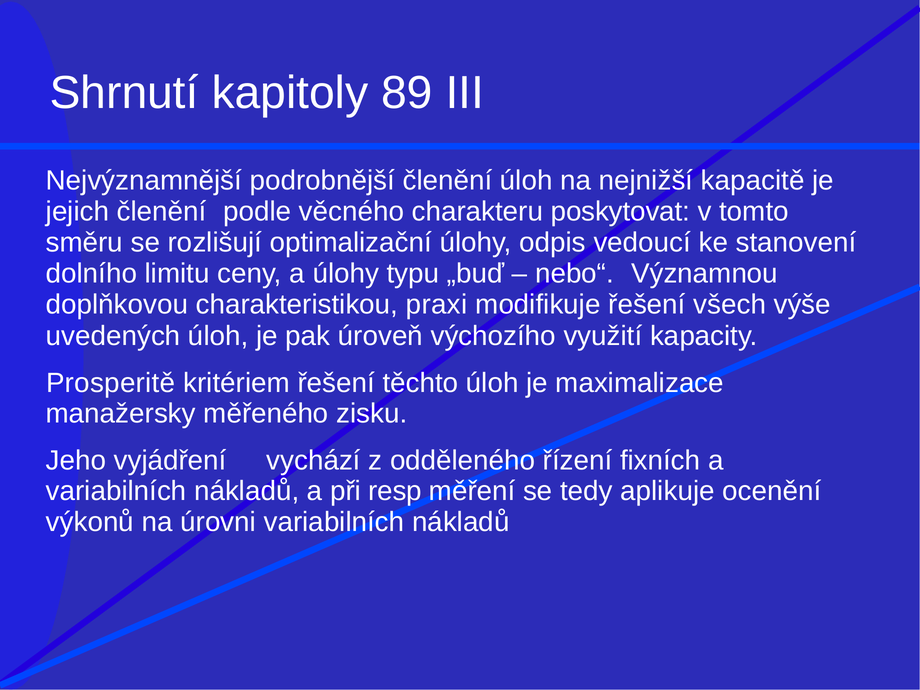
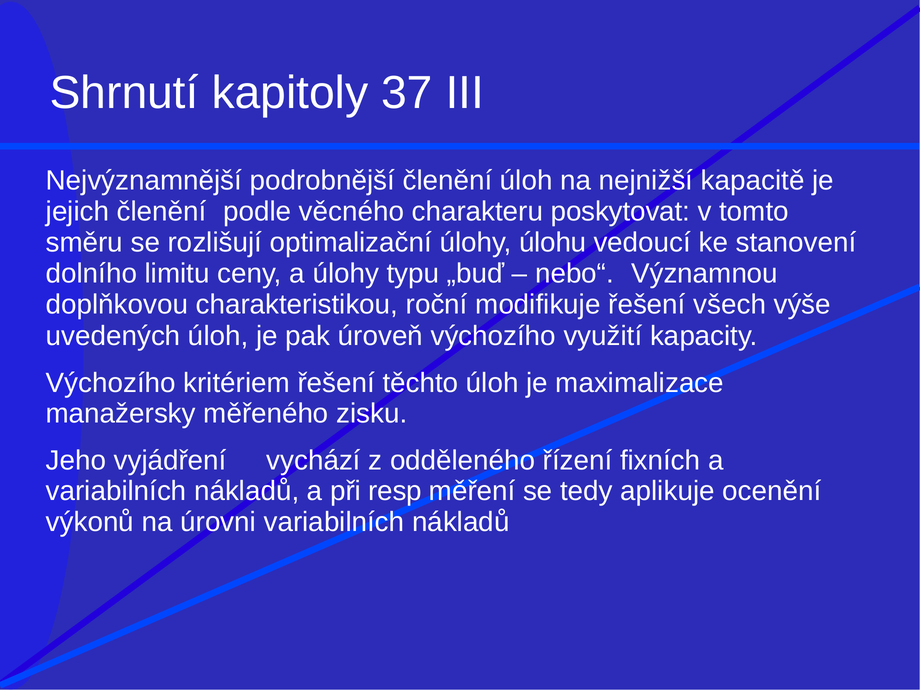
89: 89 -> 37 (407, 93)
odpis: odpis -> úlohu (553, 243)
praxi: praxi -> roční (437, 305)
Prosperitě: Prosperitě -> Výchozího (111, 383)
